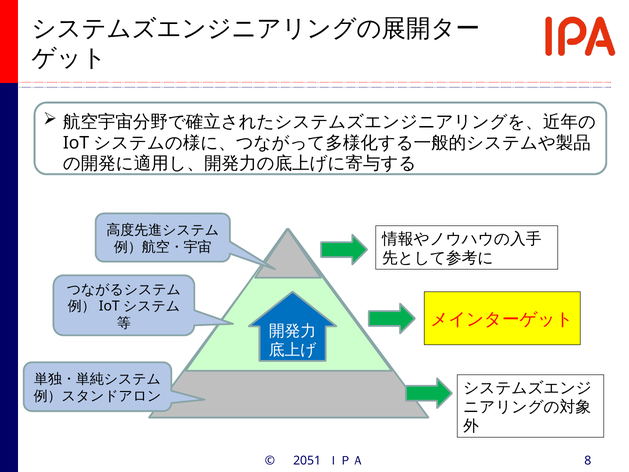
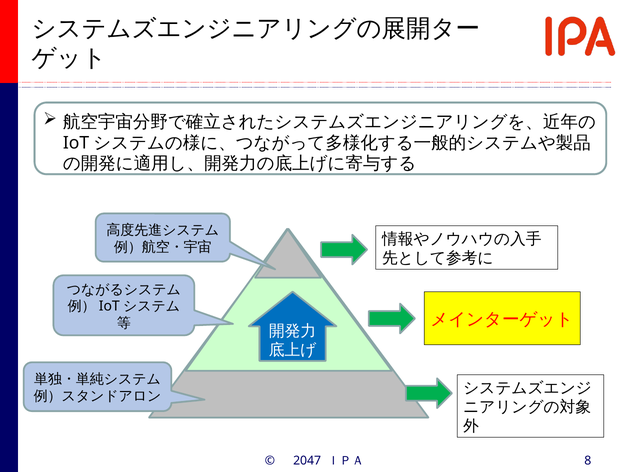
2051: 2051 -> 2047 (307, 460)
